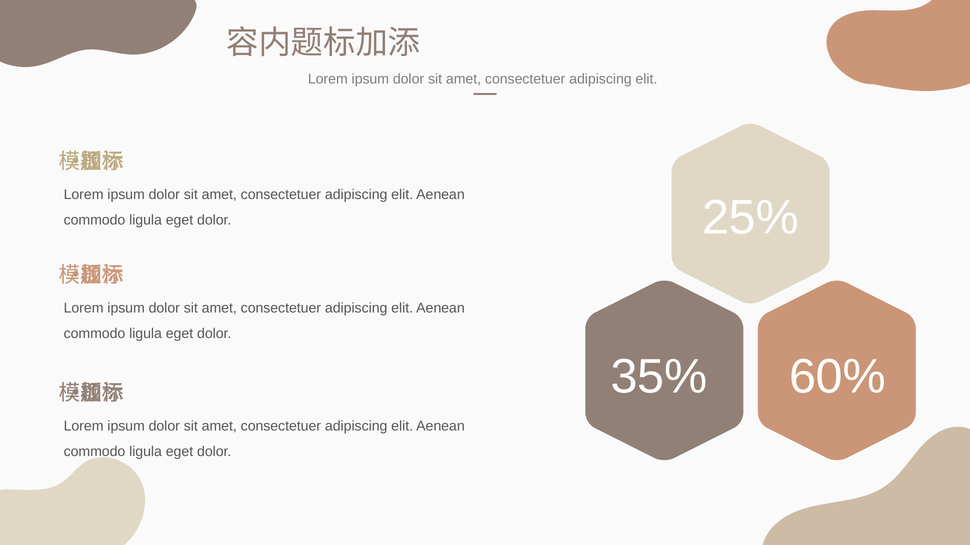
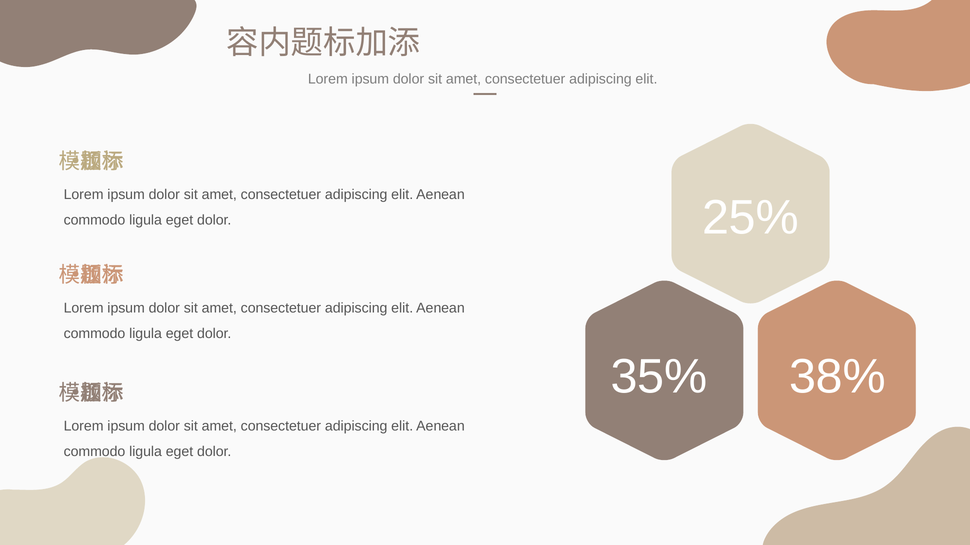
60%: 60% -> 38% (838, 377)
